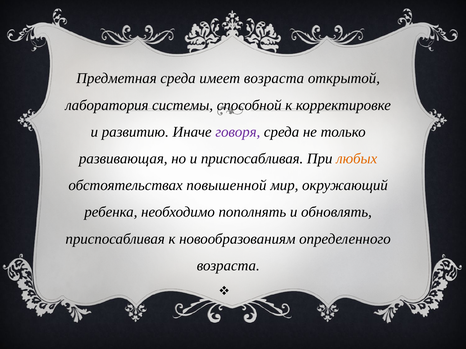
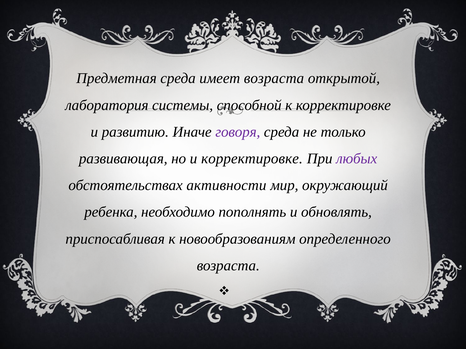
и приспосабливая: приспосабливая -> корректировке (252, 159)
любых colour: orange -> purple (357, 159)
повышенной: повышенной -> активности (226, 186)
